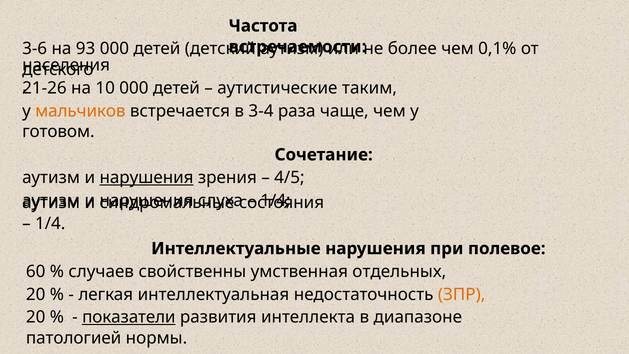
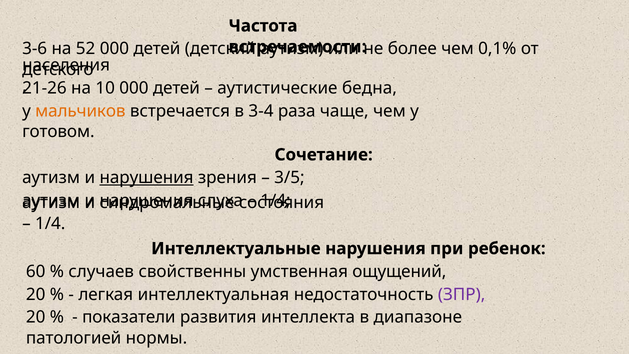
93: 93 -> 52 (86, 49)
таким: таким -> бедна (370, 88)
4/5: 4/5 -> 3/5 (289, 178)
полевое: полевое -> ребенок (507, 248)
отдельных: отдельных -> ощущений (399, 271)
ЗПР colour: orange -> purple (462, 294)
показатели underline: present -> none (129, 317)
